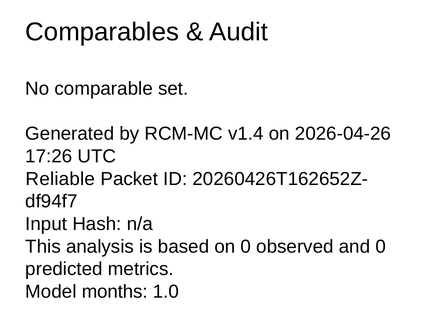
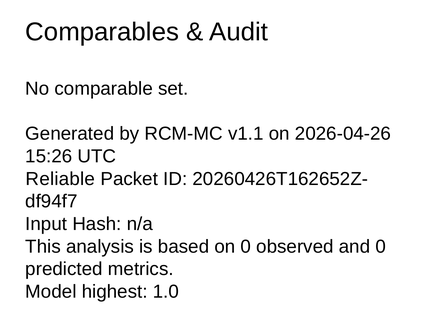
v1.4: v1.4 -> v1.1 (246, 134)
17:26: 17:26 -> 15:26 (49, 156)
months: months -> highest (115, 292)
